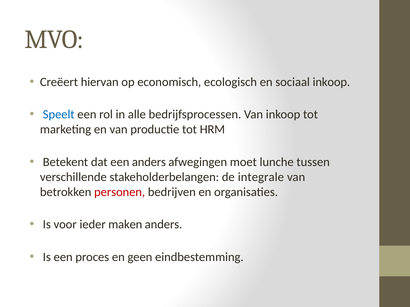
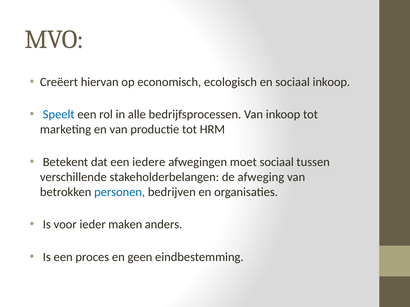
een anders: anders -> iedere (149, 162)
moet lunche: lunche -> sociaal (277, 162)
integrale: integrale -> afweging (261, 177)
personen colour: red -> blue (120, 192)
